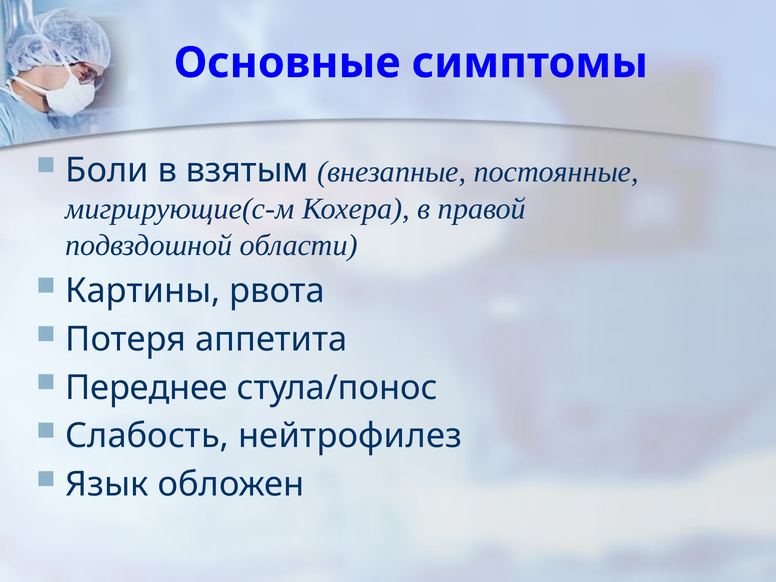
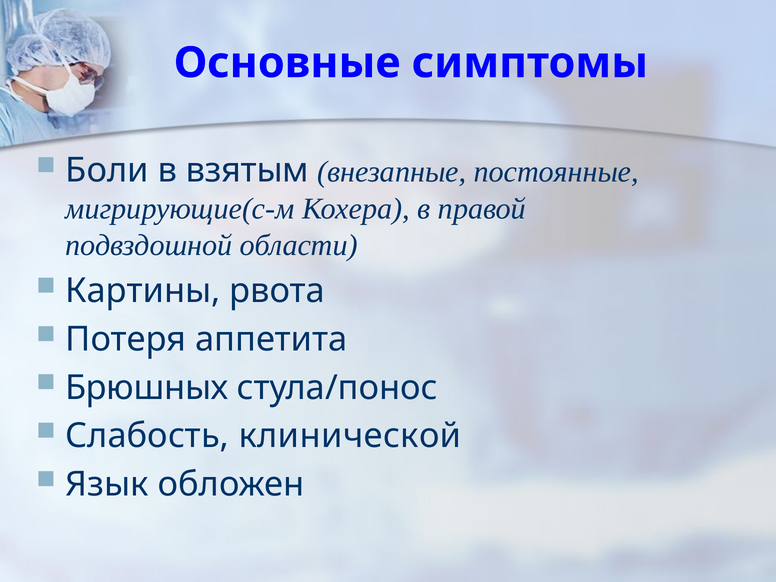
Переднее: Переднее -> Брюшных (147, 388)
нейтрофилез: нейтрофилез -> клинической (350, 436)
